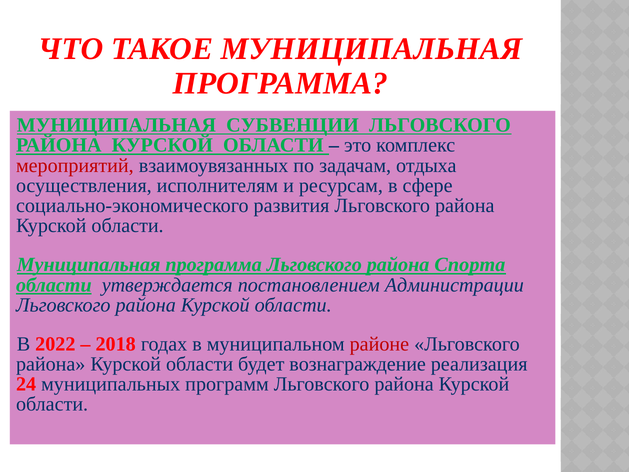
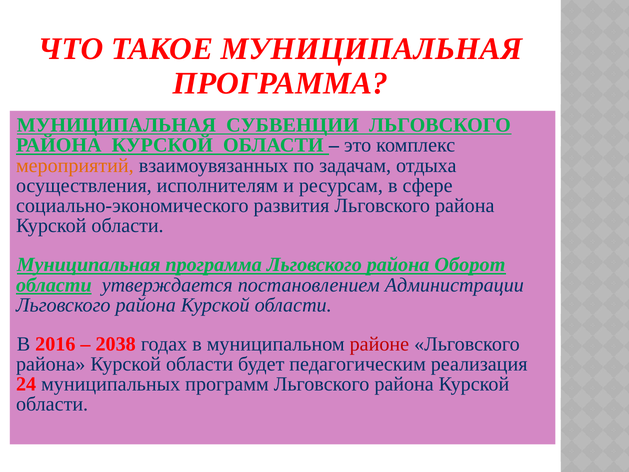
мероприятий colour: red -> orange (75, 165)
Спорта: Спорта -> Оборот (470, 265)
2022: 2022 -> 2016 (55, 344)
2018: 2018 -> 2038 (116, 344)
вознаграждение: вознаграждение -> педагогическим (358, 364)
